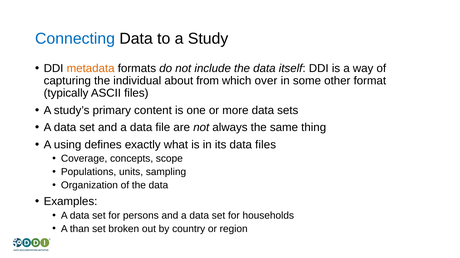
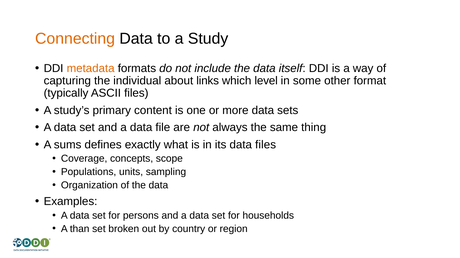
Connecting colour: blue -> orange (75, 39)
from: from -> links (208, 81)
over: over -> level (266, 81)
using: using -> sums (68, 145)
